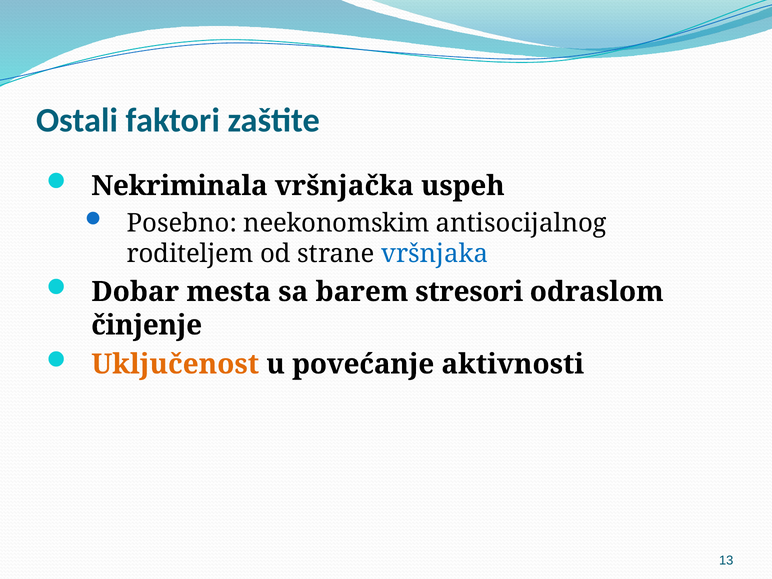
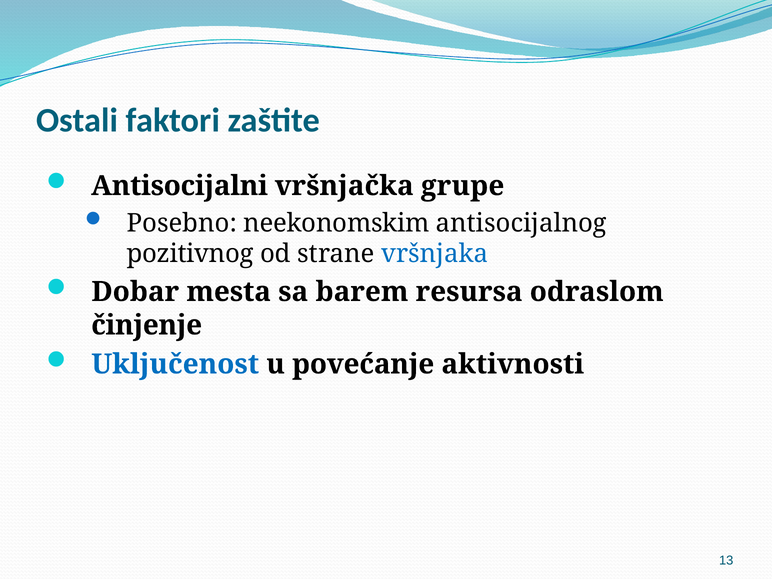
Nekriminala: Nekriminala -> Antisocijalni (179, 186)
uspeh: uspeh -> grupe (463, 186)
roditeljem: roditeljem -> pozitivnog (190, 254)
stresori: stresori -> resursa (469, 292)
Uključenost colour: orange -> blue (175, 364)
